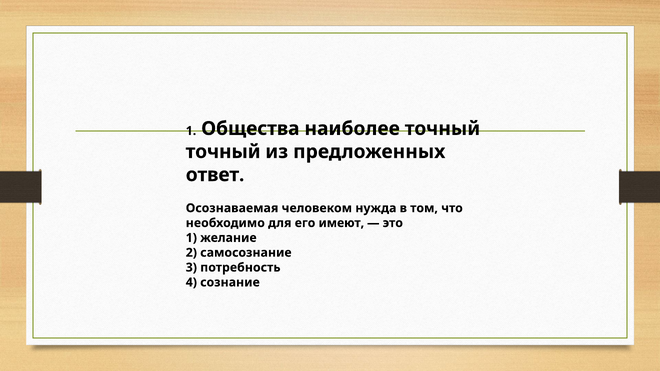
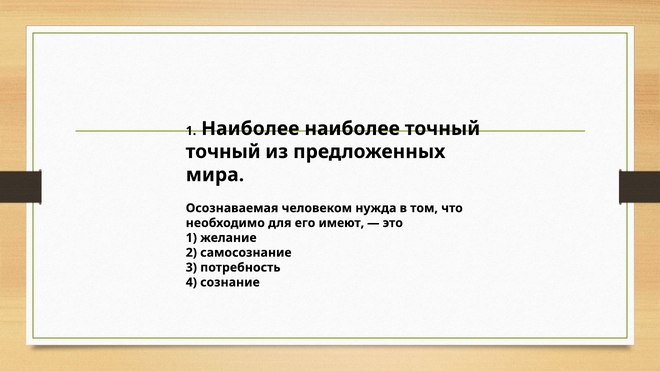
1 Общества: Общества -> Наиболее (250, 129)
ответ: ответ -> мира (215, 175)
